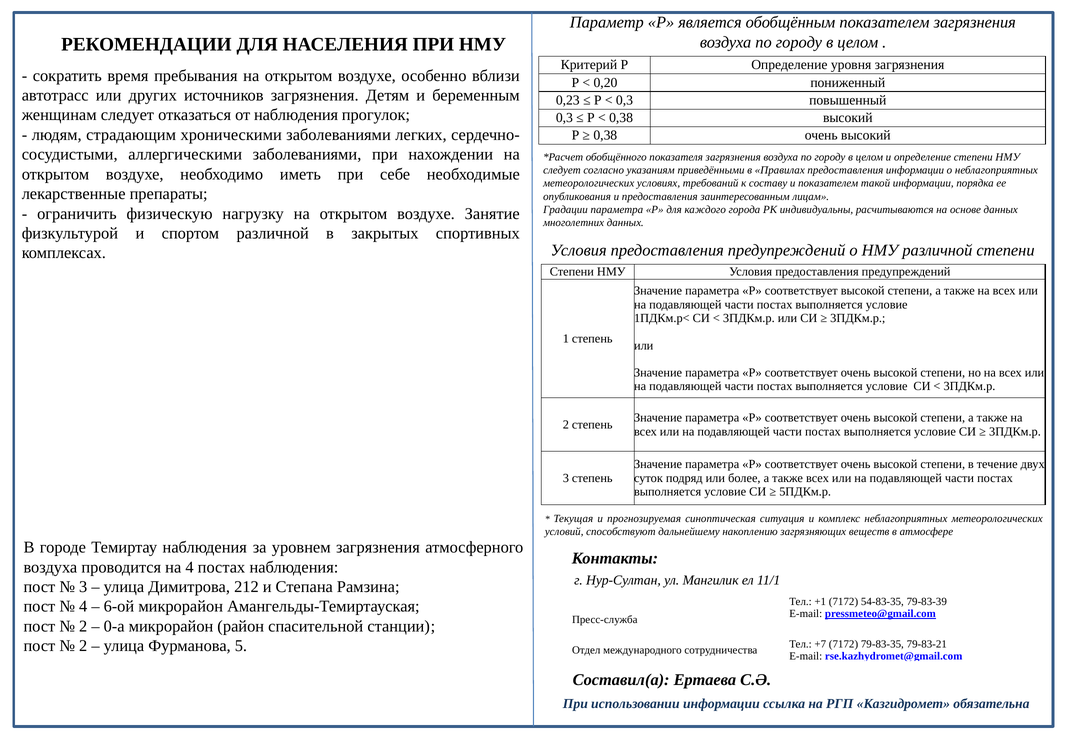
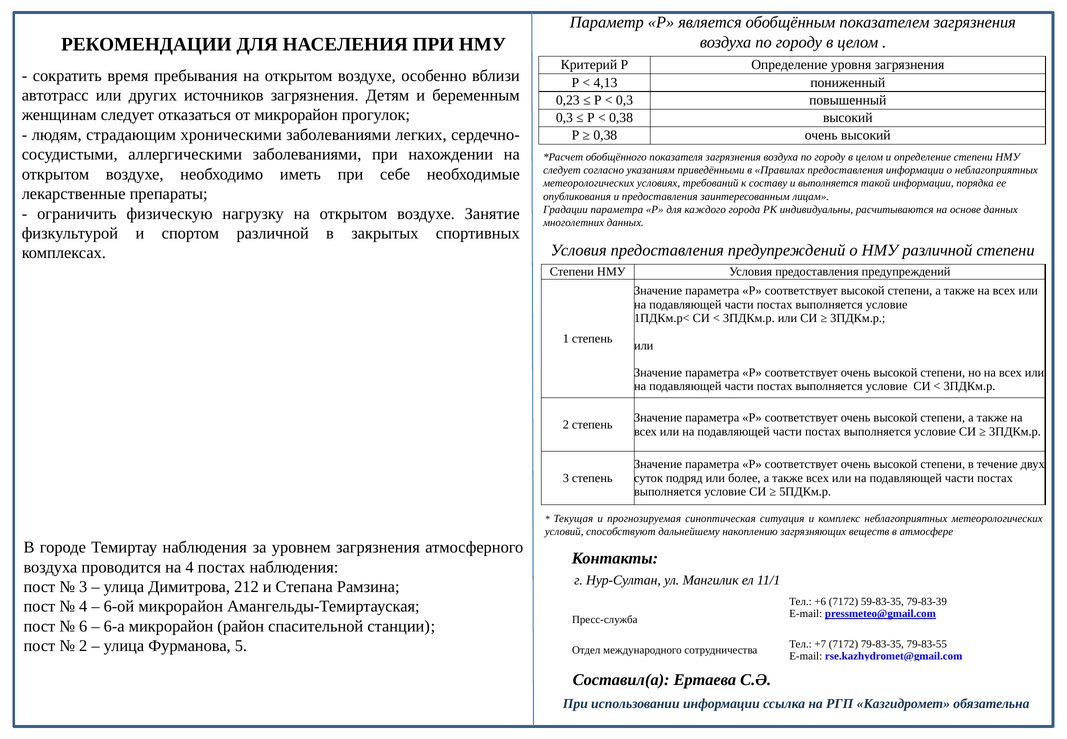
0,20: 0,20 -> 4,13 (605, 82)
от наблюдения: наблюдения -> микрорайон (296, 115)
и показателем: показателем -> выполняется (828, 183)
+1: +1 -> +6 (820, 601)
54-83-35: 54-83-35 -> 59-83-35 (882, 601)
2: 2 -> 6 (83, 626)
0-а: 0-а -> 6-а (114, 626)
79-83-21: 79-83-21 -> 79-83-55 (927, 644)
